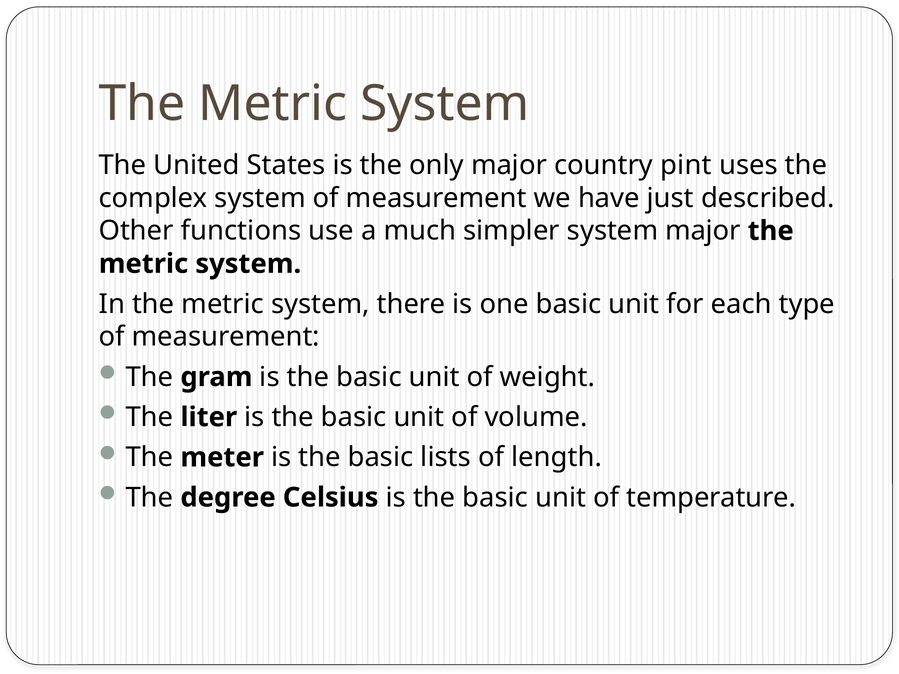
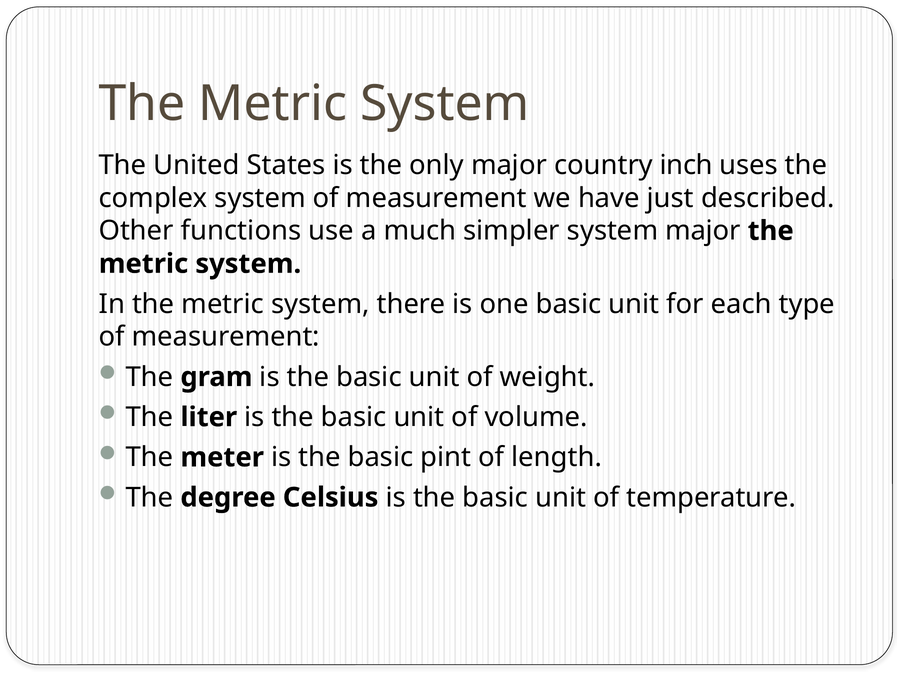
pint: pint -> inch (686, 165)
lists: lists -> pint (446, 457)
